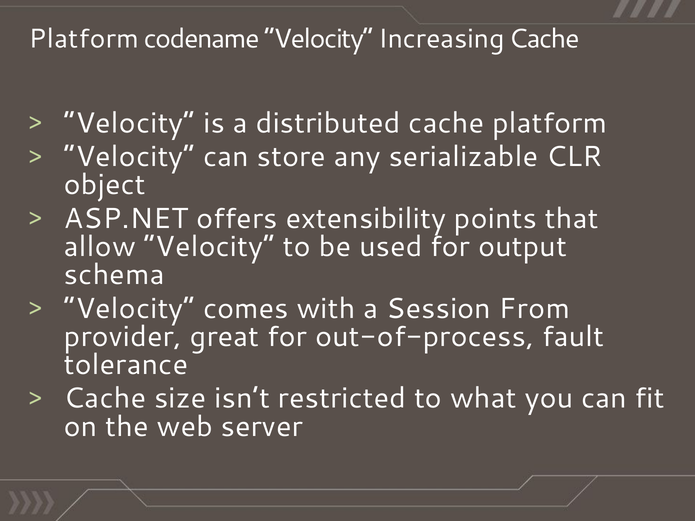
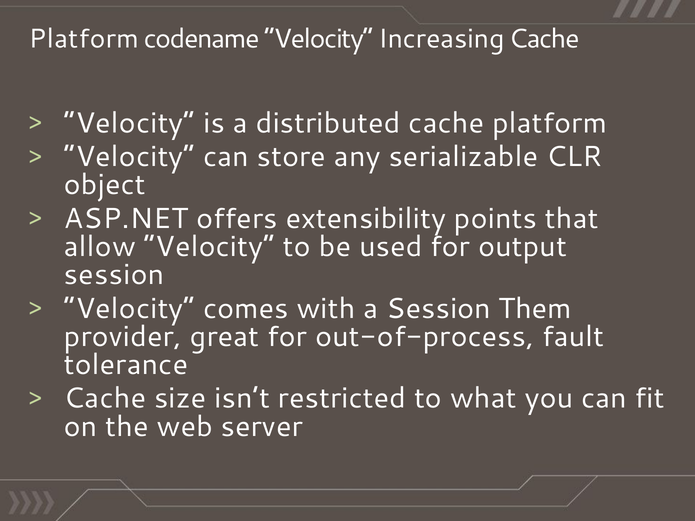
schema: schema -> session (114, 275)
From: From -> Them (535, 309)
